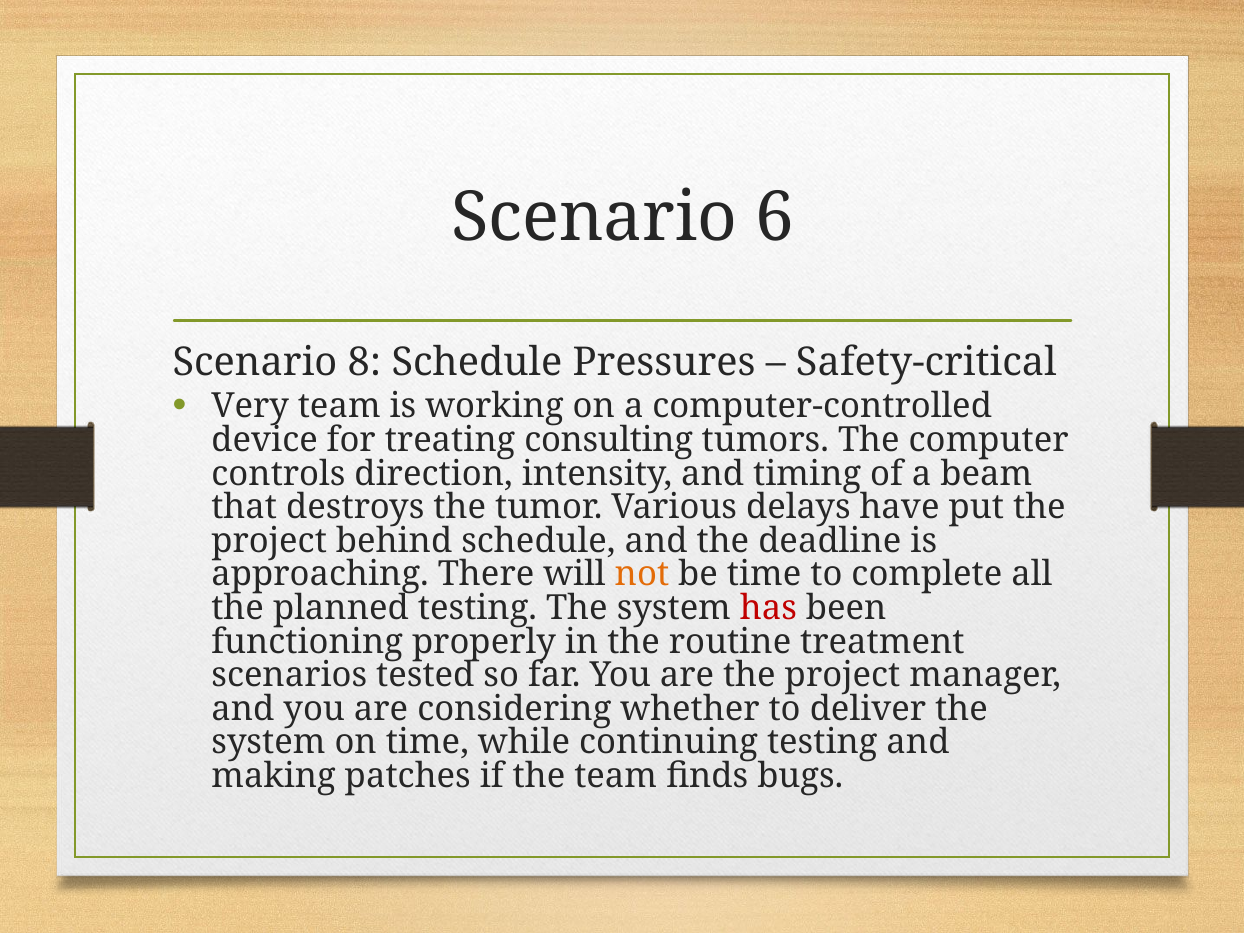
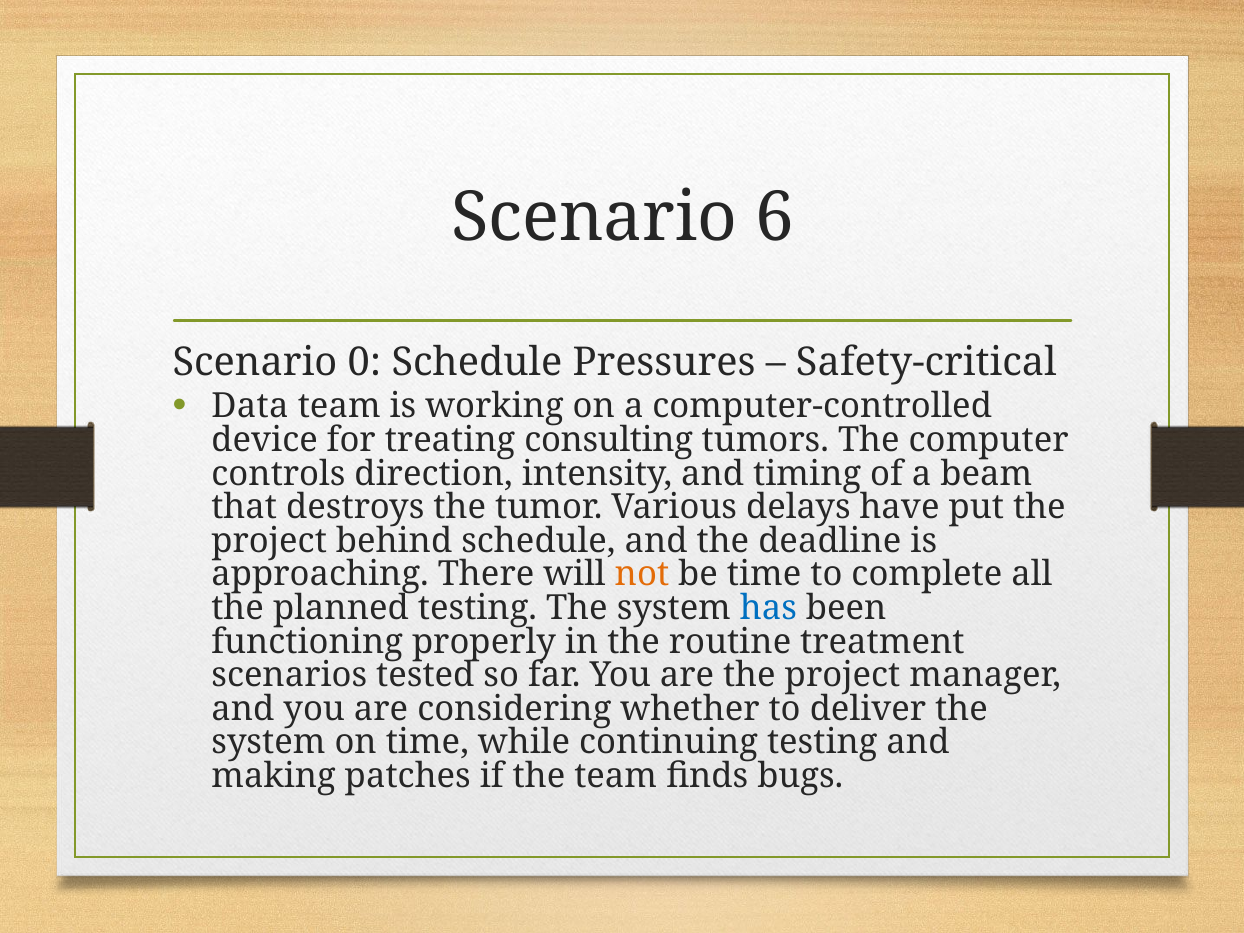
8: 8 -> 0 (364, 363)
Very: Very -> Data (250, 407)
has colour: red -> blue (768, 608)
